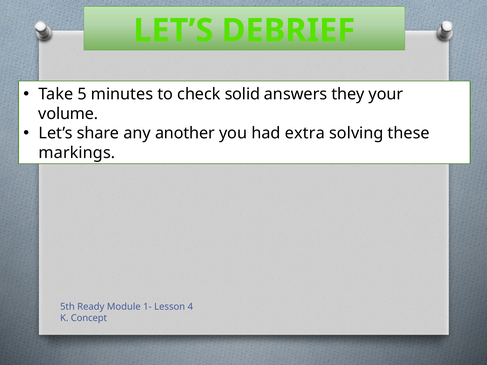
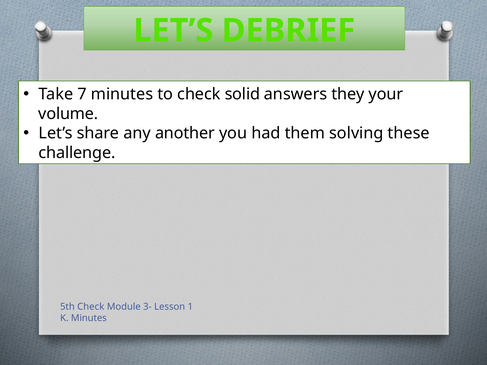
5: 5 -> 7 (82, 94)
extra: extra -> them (305, 133)
markings: markings -> challenge (77, 153)
5th Ready: Ready -> Check (91, 307)
1-: 1- -> 3- (147, 307)
4: 4 -> 1 (190, 307)
K Concept: Concept -> Minutes (89, 318)
